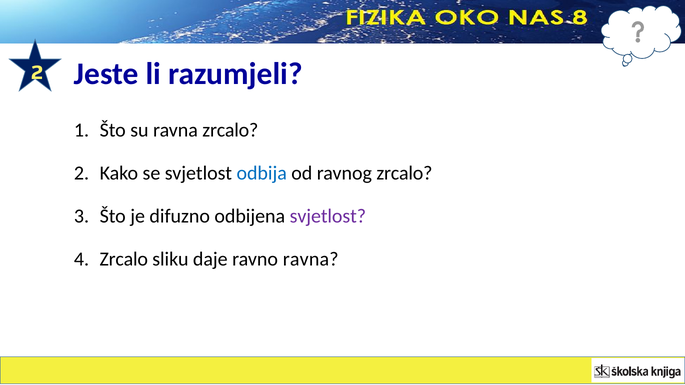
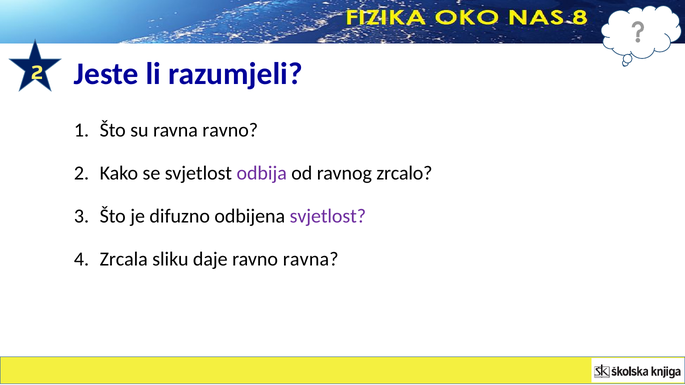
ravna zrcalo: zrcalo -> ravno (230, 130)
odbija colour: blue -> purple (262, 173)
Zrcalo: Zrcalo -> Zrcala (124, 259)
